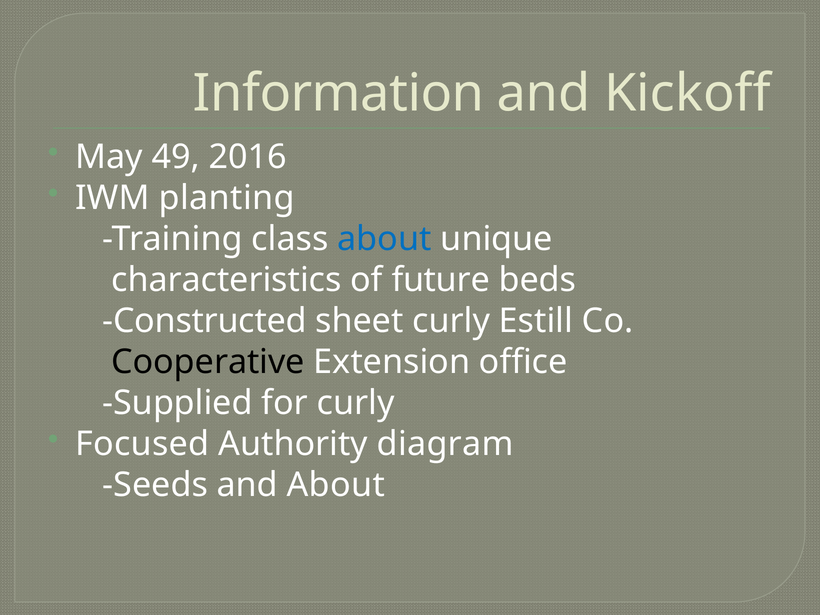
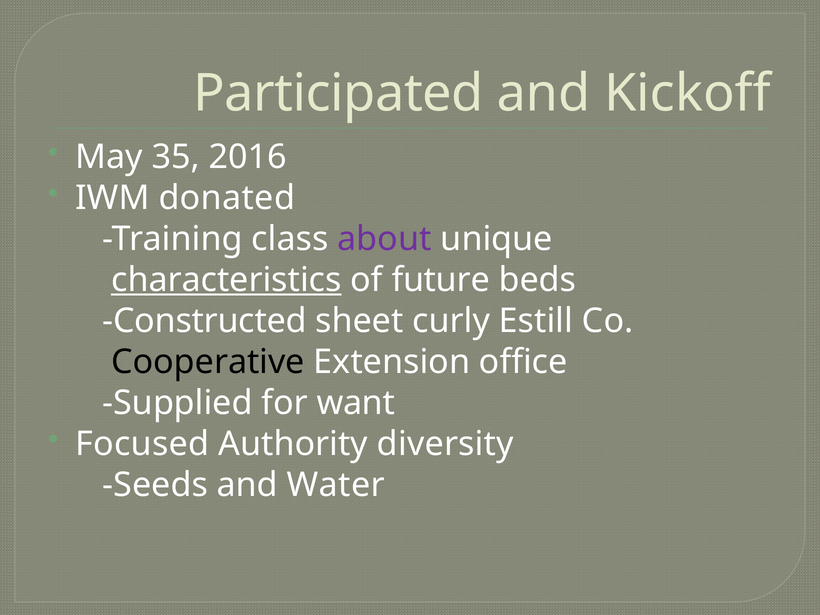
Information: Information -> Participated (338, 93)
49: 49 -> 35 (176, 157)
planting: planting -> donated (227, 198)
about colour: blue -> purple (384, 239)
characteristics underline: none -> present (226, 280)
for curly: curly -> want (356, 403)
diagram: diagram -> diversity (445, 444)
and About: About -> Water (336, 485)
